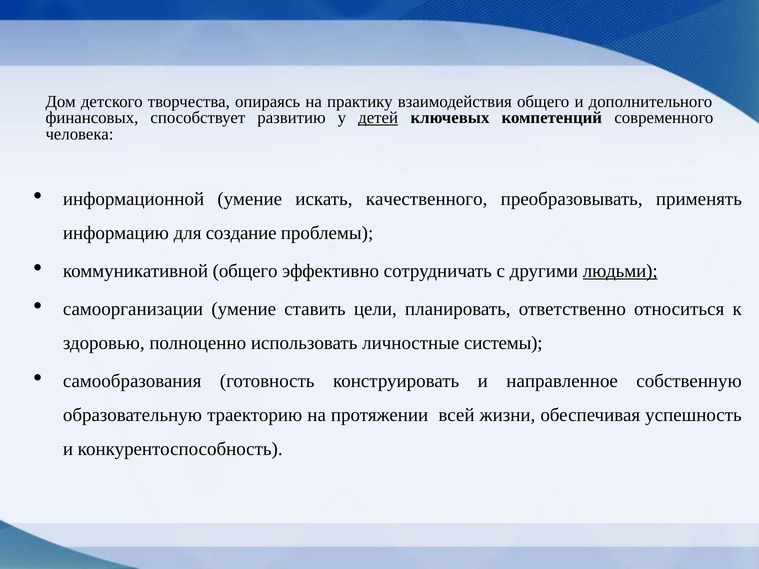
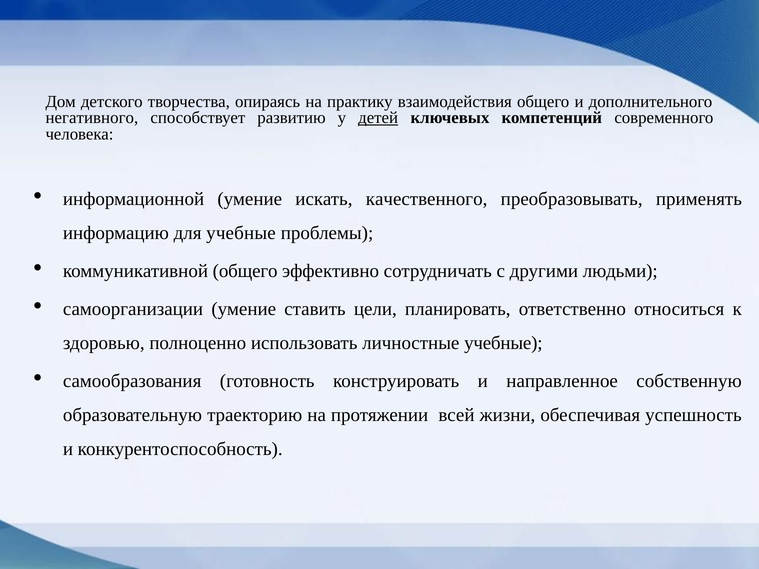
финансовых: финансовых -> негативного (92, 118)
для создание: создание -> учебные (241, 233)
людьми underline: present -> none (620, 271)
личностные системы: системы -> учебные (503, 343)
